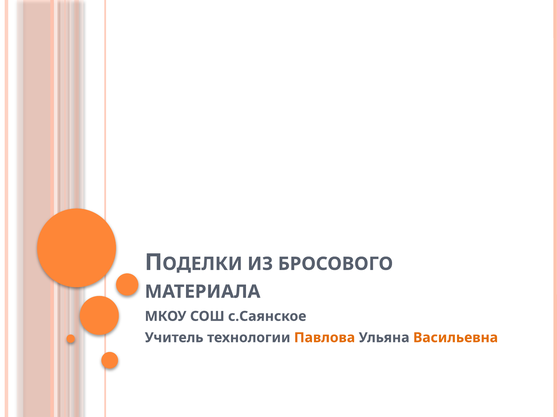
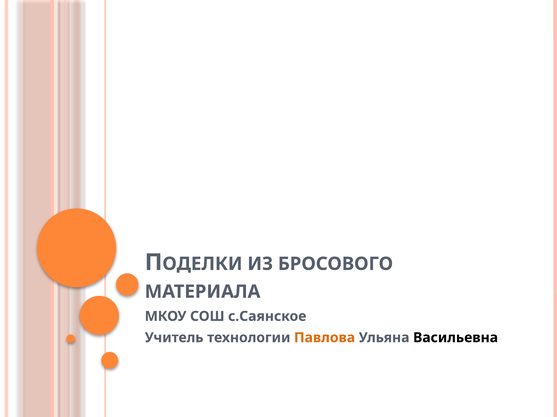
Васильевна colour: orange -> black (456, 338)
